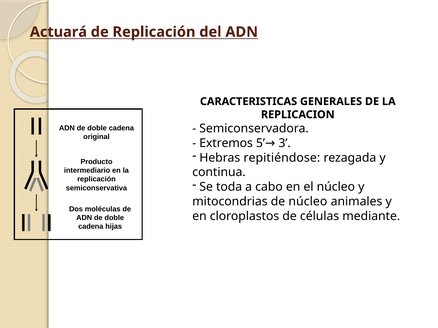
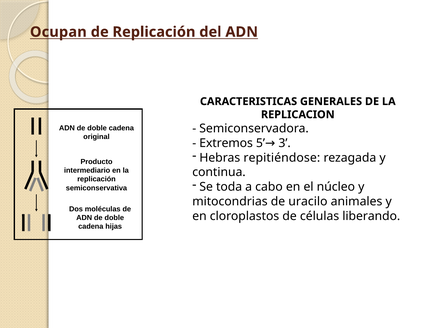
Actuará: Actuará -> Ocupan (58, 32)
de núcleo: núcleo -> uracilo (308, 202)
mediante: mediante -> liberando (371, 216)
